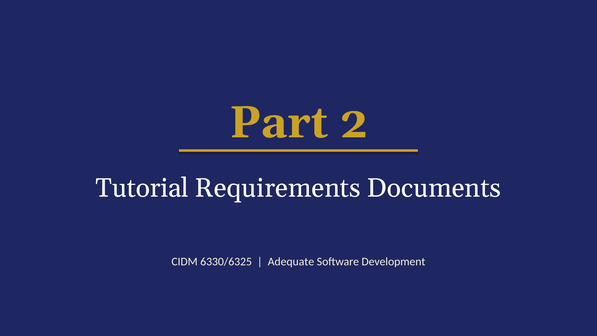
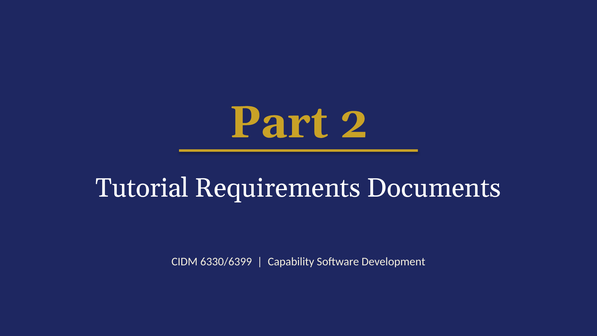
6330/6325: 6330/6325 -> 6330/6399 (226, 261)
Adequate: Adequate -> Capability (291, 261)
